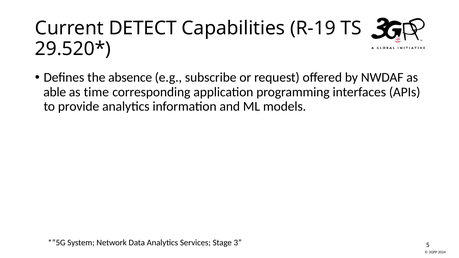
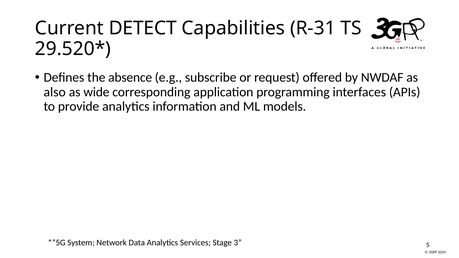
R-19: R-19 -> R-31 (313, 28)
able: able -> also (55, 92)
time: time -> wide (96, 92)
